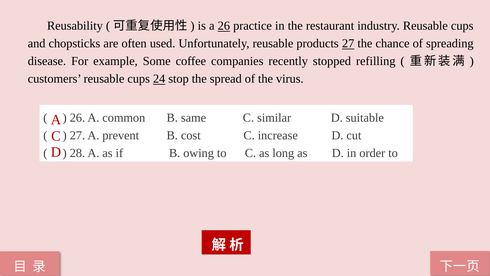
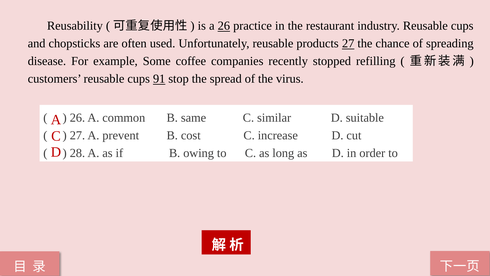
24: 24 -> 91 (159, 79)
